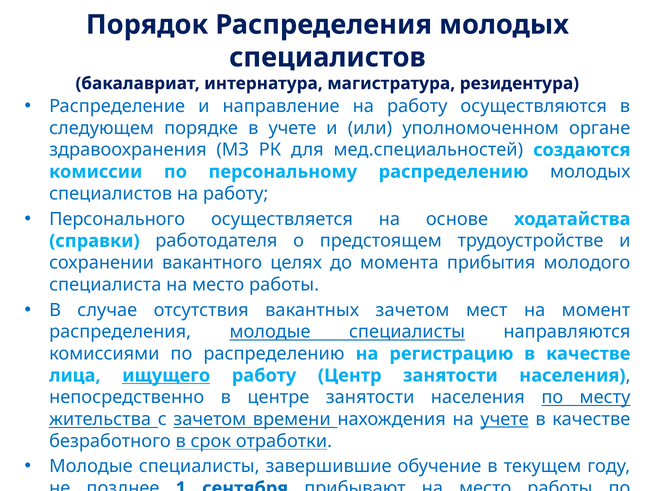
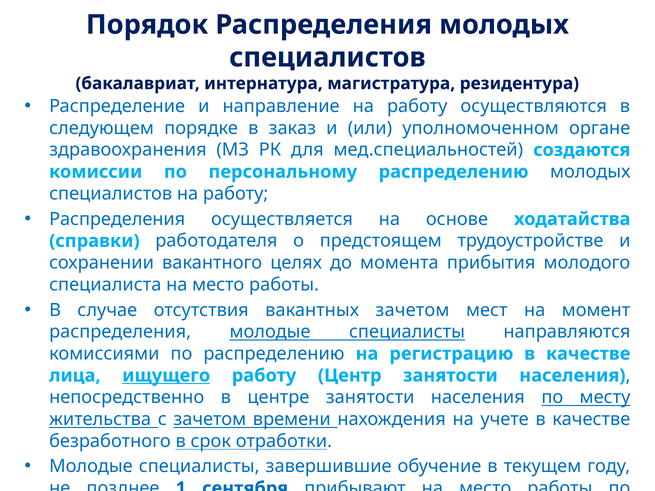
в учете: учете -> заказ (292, 128)
Персонального: Персонального -> Распределения (117, 219)
учете underline: present -> none (505, 419)
